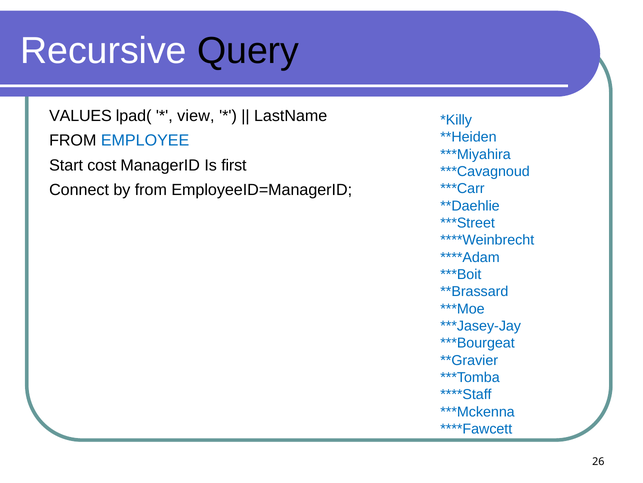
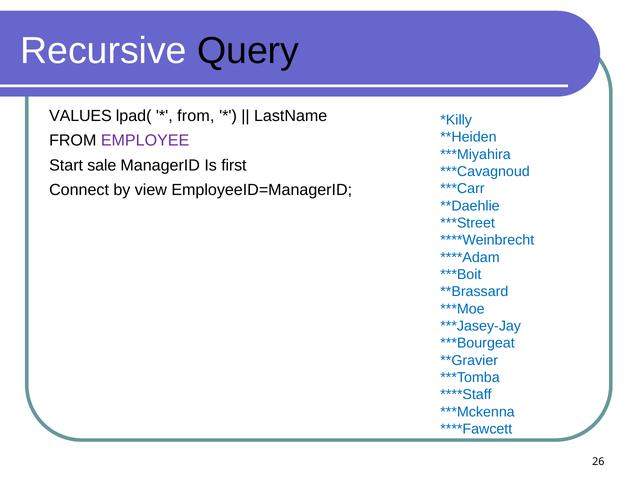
view: view -> from (196, 116)
EMPLOYEE colour: blue -> purple (145, 140)
cost: cost -> sale (102, 165)
by from: from -> view (151, 190)
